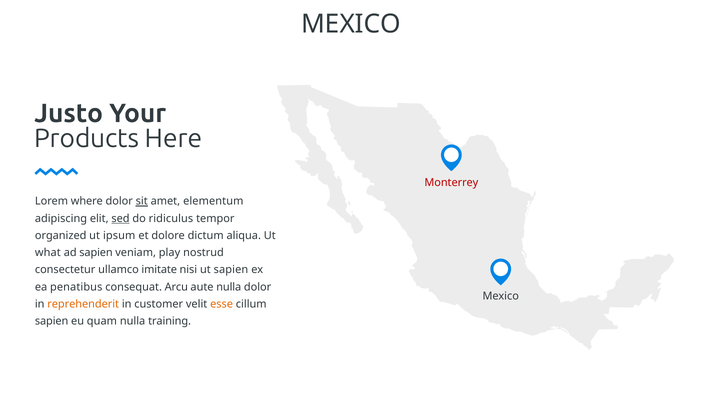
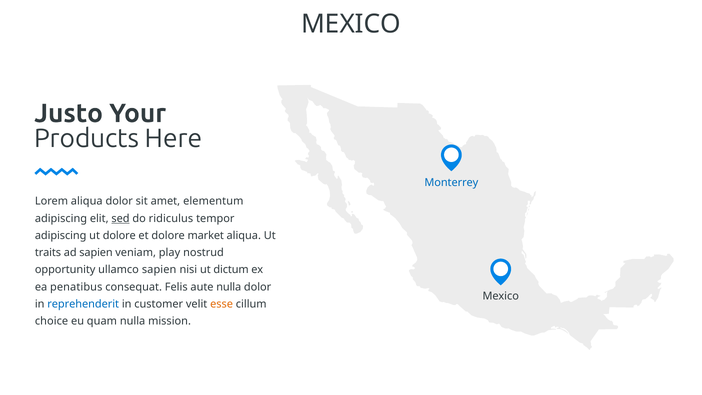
Monterrey colour: red -> blue (451, 183)
Lorem where: where -> aliqua (87, 201)
sit underline: present -> none (142, 201)
organized: organized -> adipiscing (61, 236)
ut ipsum: ipsum -> dolore (119, 236)
dictum: dictum -> market (206, 236)
what: what -> traits (48, 253)
consectetur: consectetur -> opportunity (65, 270)
ullamco imitate: imitate -> sapien (159, 270)
ut sapien: sapien -> dictum (231, 270)
Arcu: Arcu -> Felis (176, 287)
reprehenderit colour: orange -> blue (83, 304)
sapien: sapien -> choice (52, 321)
training: training -> mission (170, 321)
